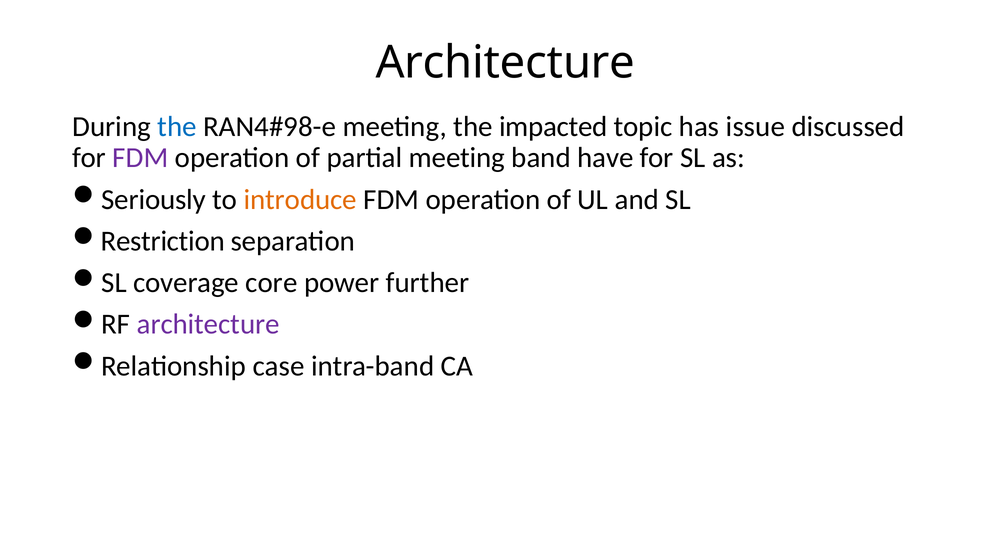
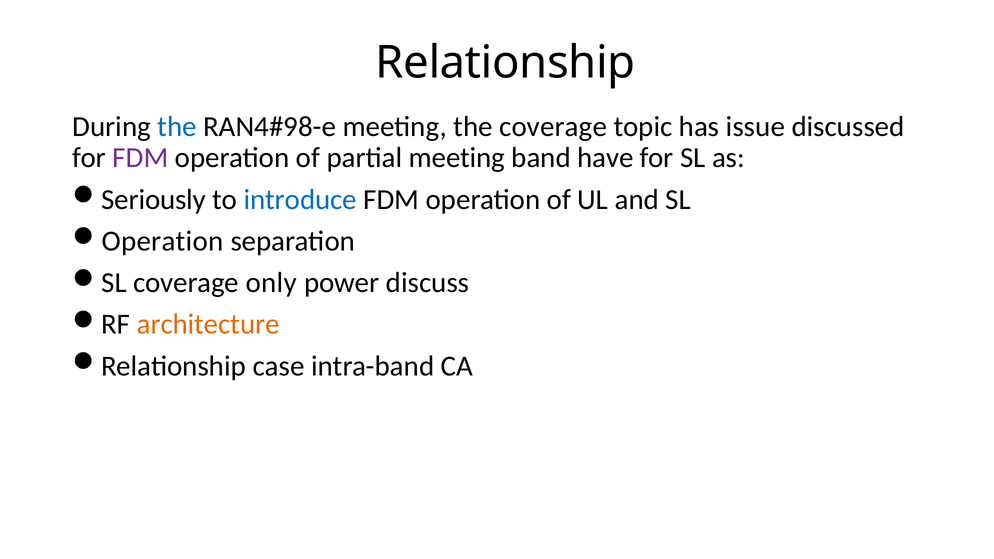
Architecture: Architecture -> Relationship (505, 63)
the impacted: impacted -> coverage (553, 127)
introduce colour: orange -> blue (300, 200)
Restriction: Restriction -> Operation (163, 241)
core: core -> only (271, 283)
further: further -> discuss (428, 283)
architecture colour: purple -> orange (208, 324)
